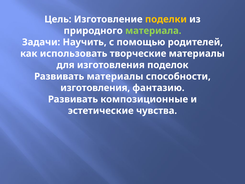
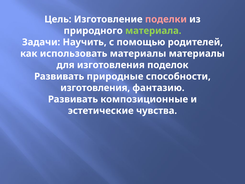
поделки colour: yellow -> pink (166, 19)
использовать творческие: творческие -> материалы (138, 53)
Развивать материалы: материалы -> природные (115, 76)
